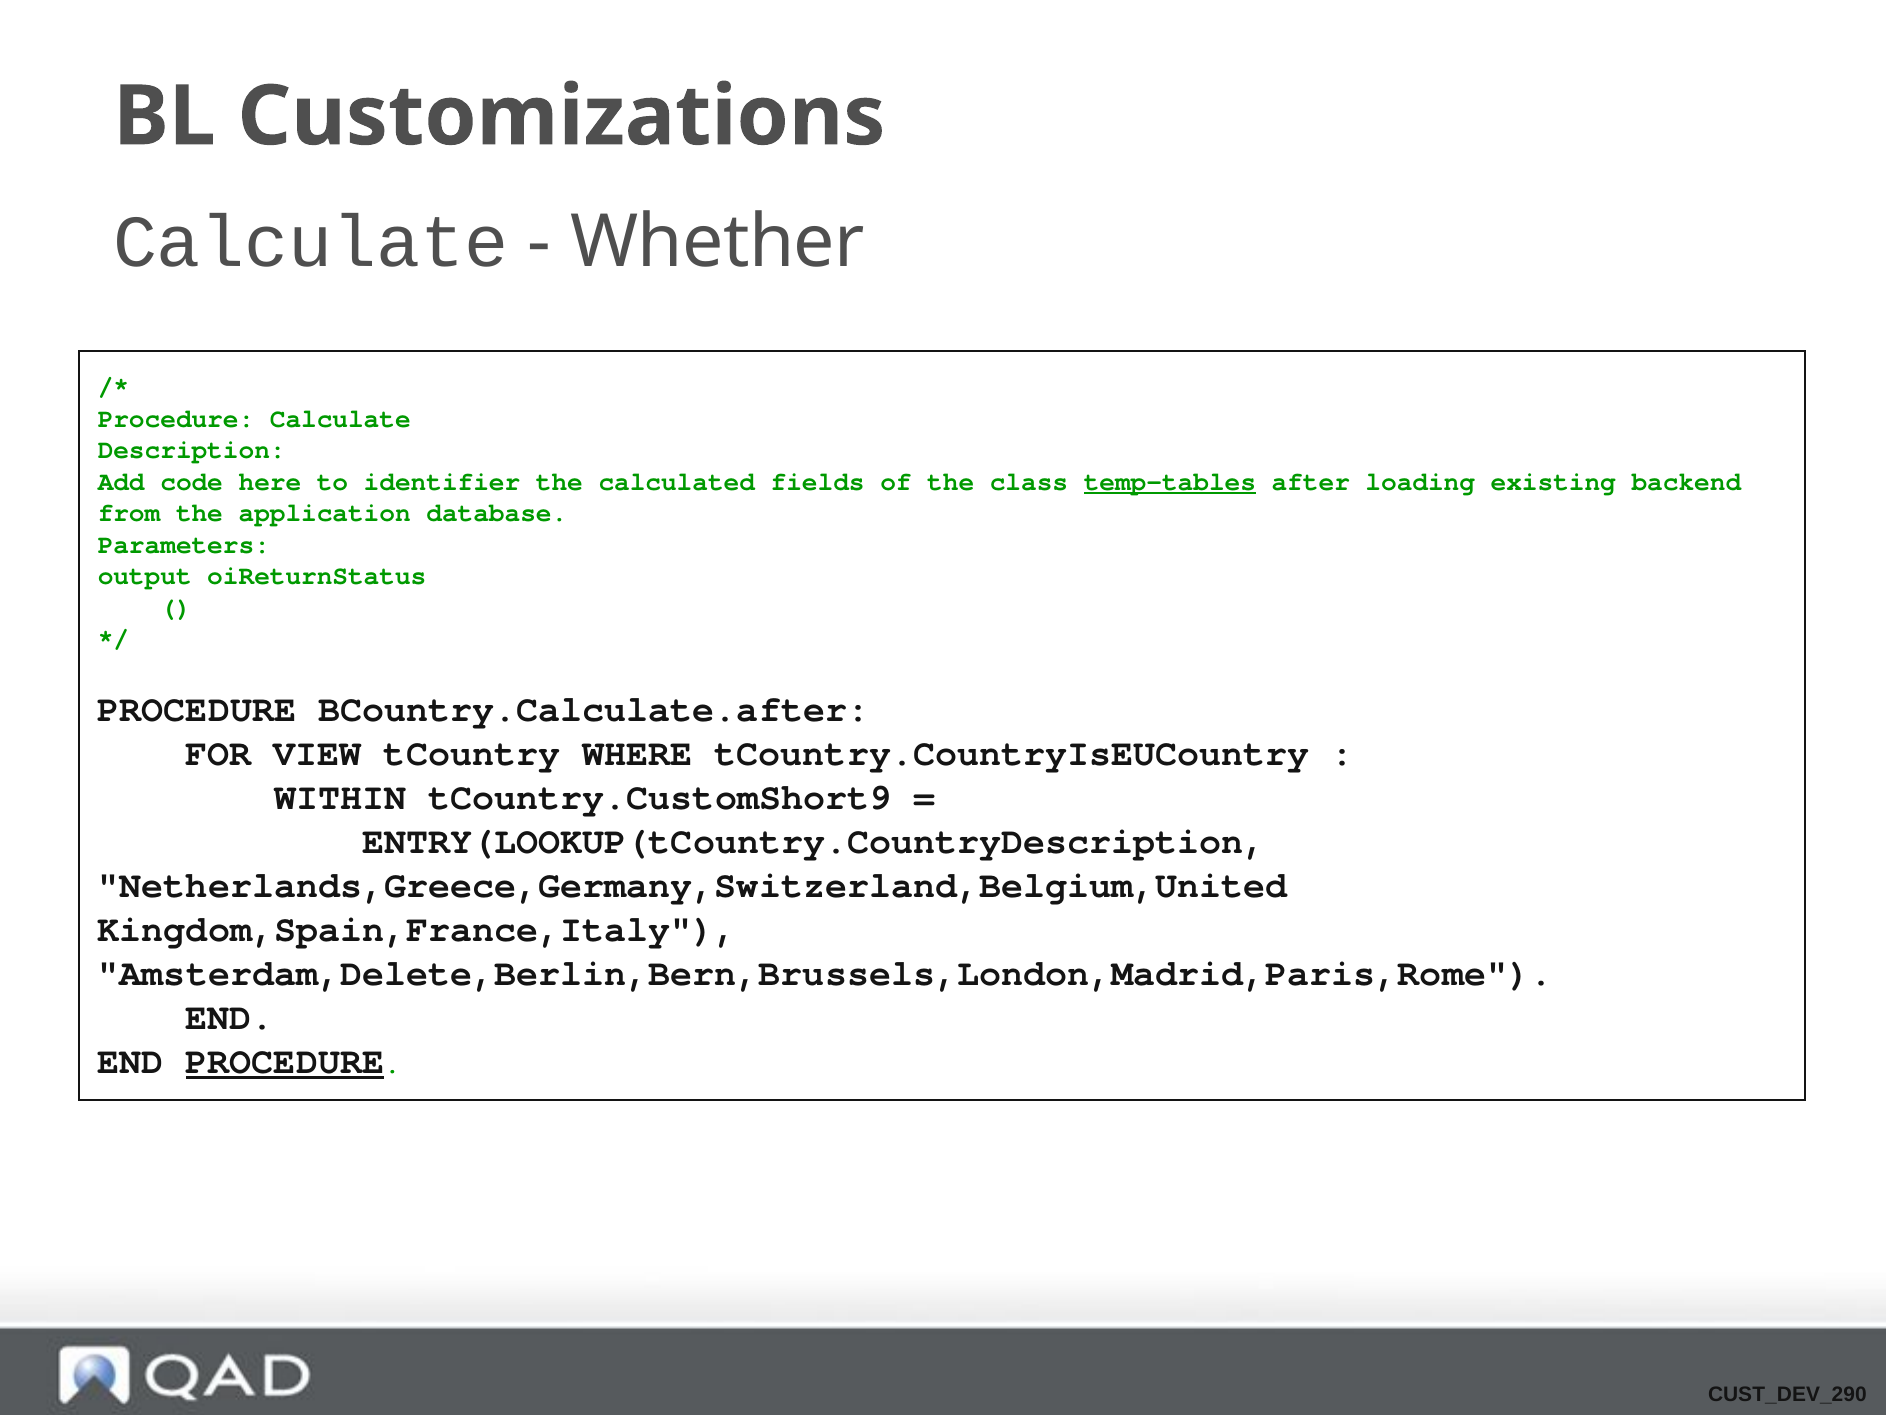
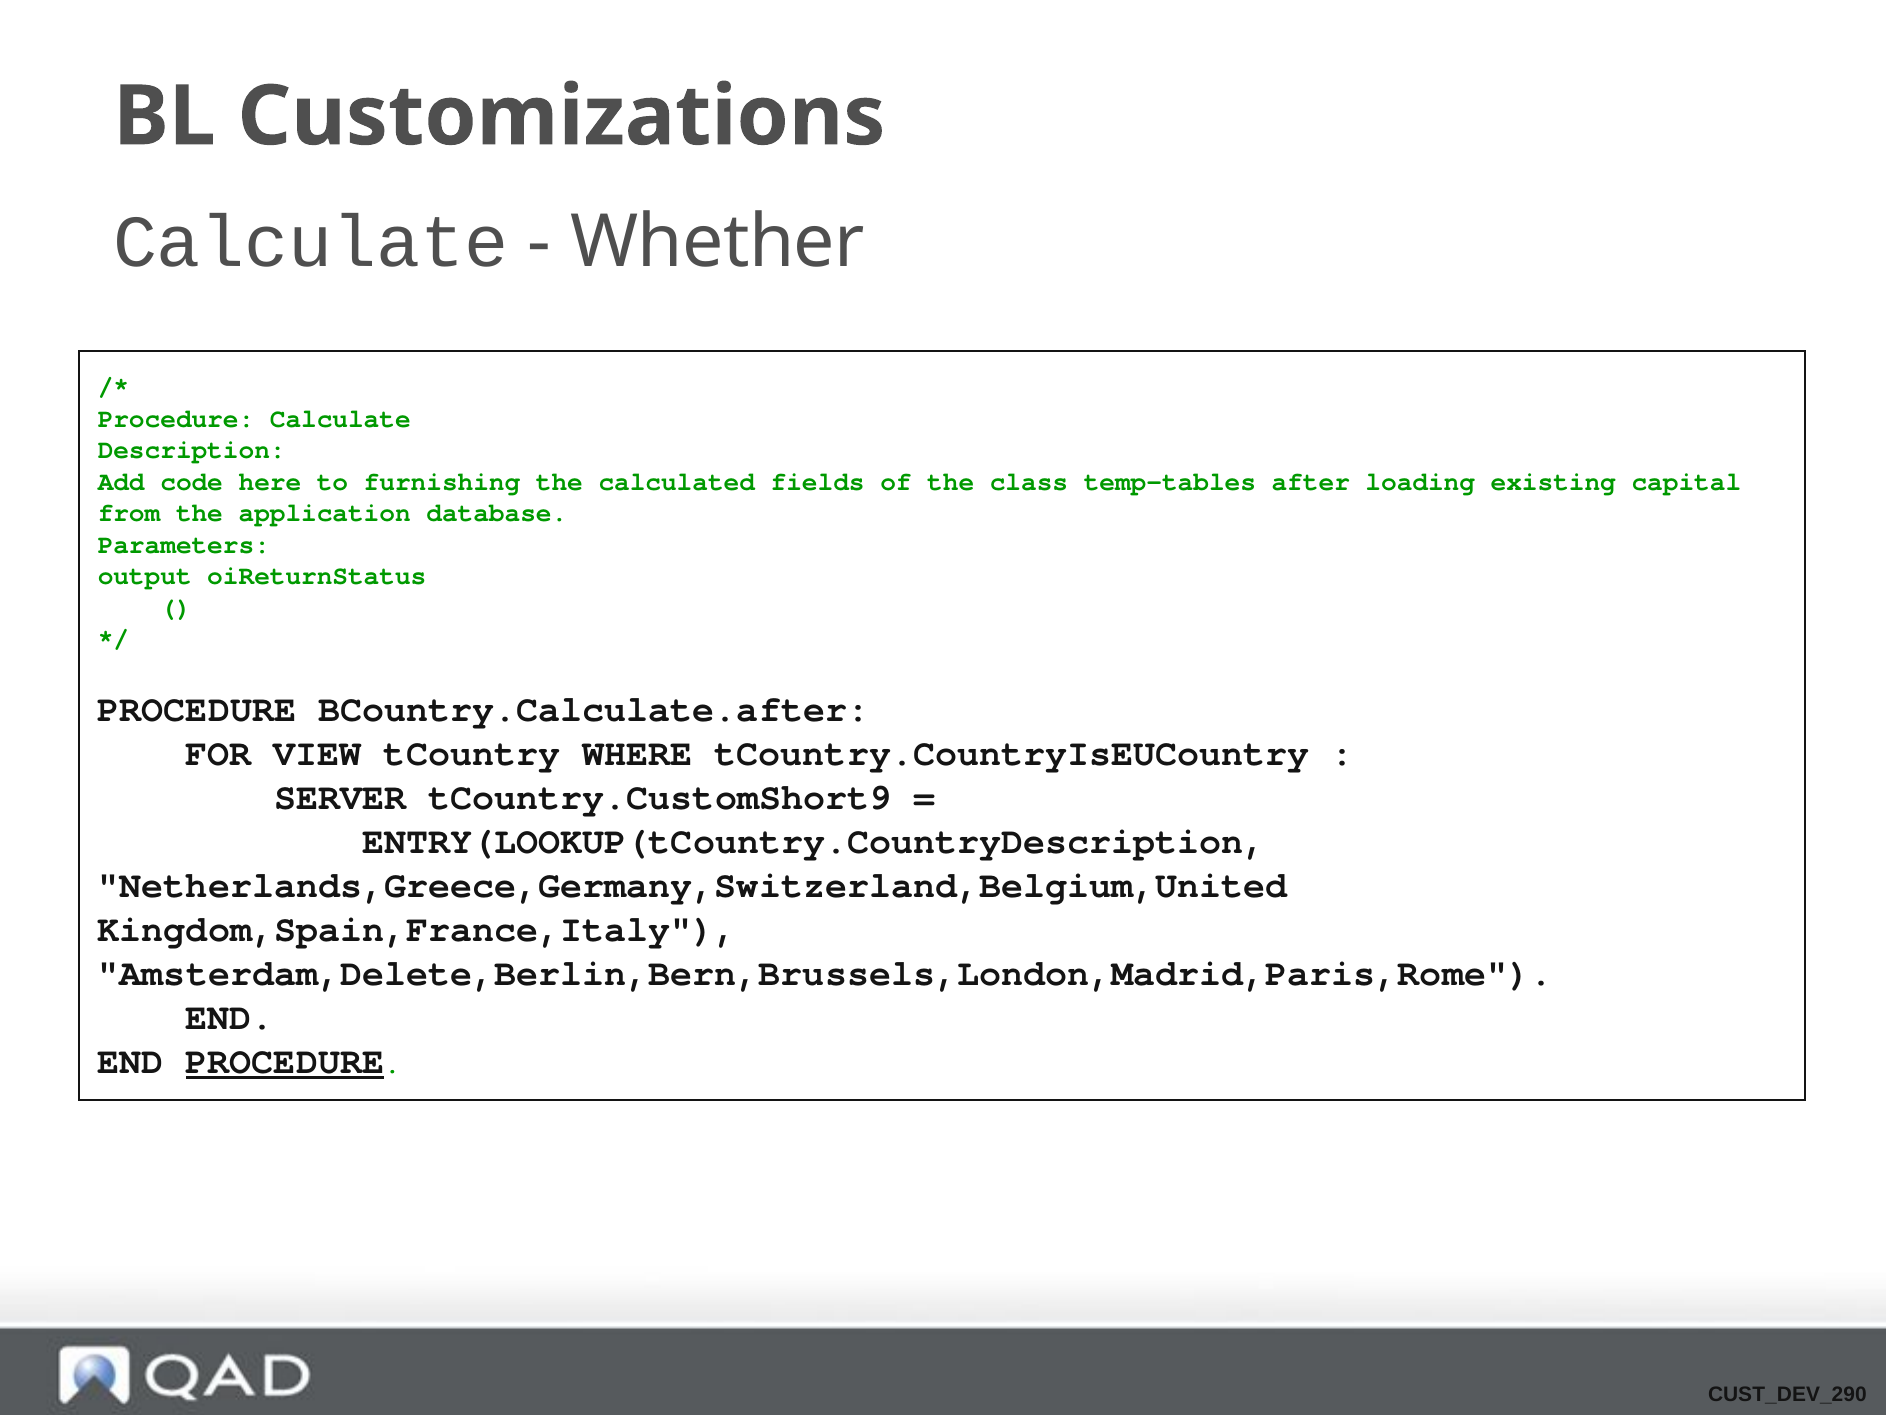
identifier: identifier -> furnishing (442, 482)
temp-tables underline: present -> none (1170, 482)
backend: backend -> capital (1686, 482)
WITHIN: WITHIN -> SERVER (340, 797)
